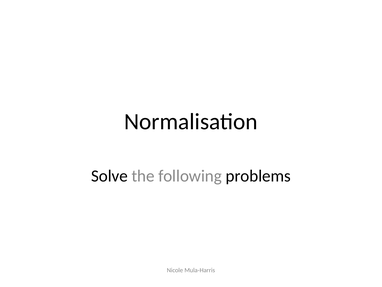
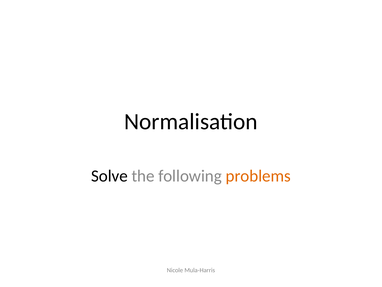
problems colour: black -> orange (258, 176)
